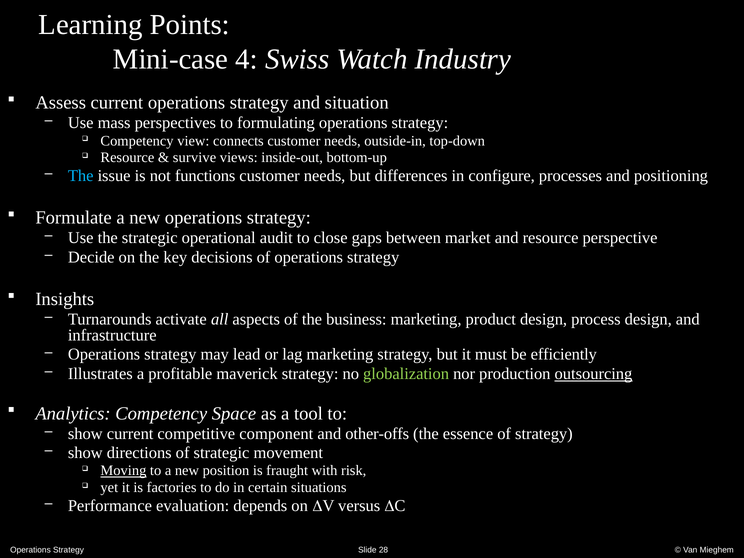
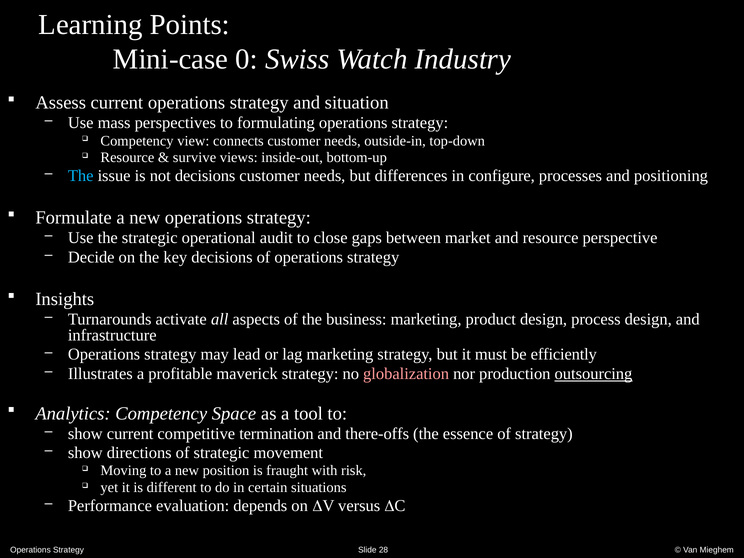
4: 4 -> 0 (247, 59)
not functions: functions -> decisions (205, 176)
globalization colour: light green -> pink (406, 374)
component: component -> termination (276, 434)
other-offs: other-offs -> there-offs (377, 434)
Moving underline: present -> none (123, 471)
factories: factories -> different (172, 487)
